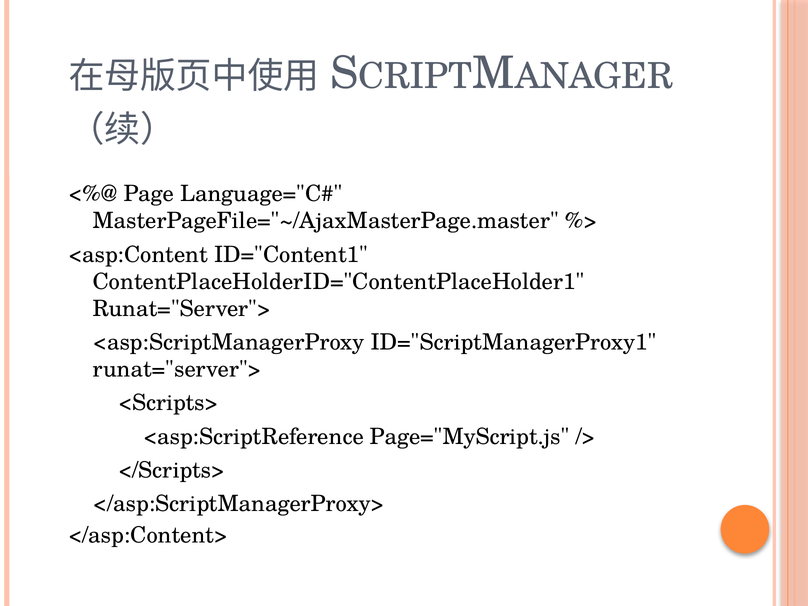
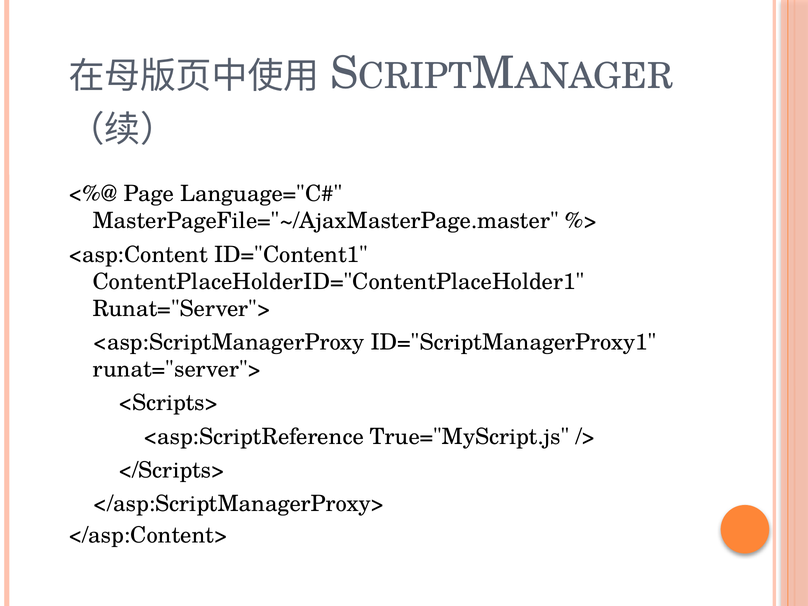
Page="MyScript.js: Page="MyScript.js -> True="MyScript.js (470, 437)
